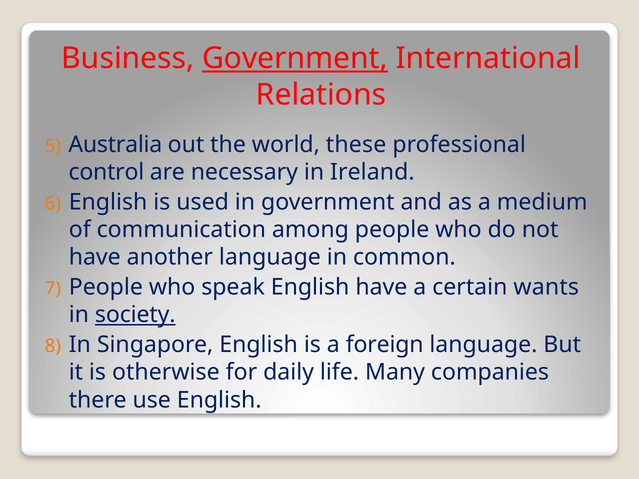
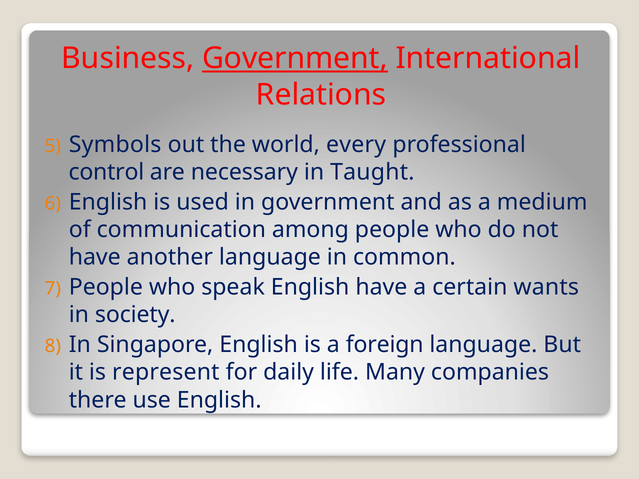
Australia: Australia -> Symbols (115, 144)
these: these -> every (356, 144)
Ireland: Ireland -> Taught (372, 172)
society underline: present -> none (135, 315)
otherwise: otherwise -> represent (166, 373)
